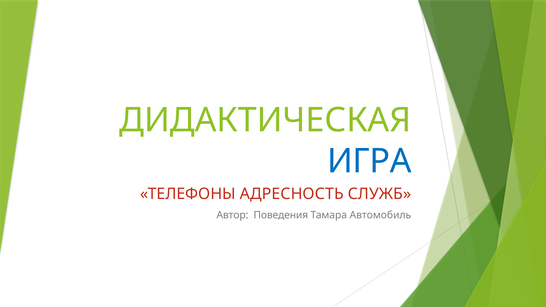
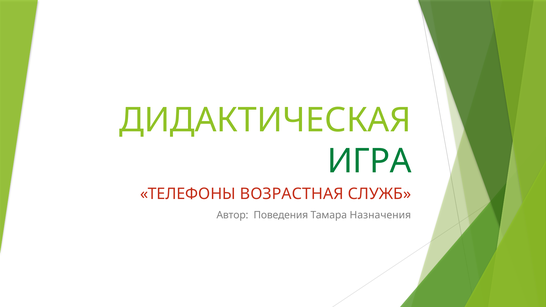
ИГРА colour: blue -> green (369, 161)
АДРЕСНОСТЬ: АДРЕСНОСТЬ -> ВОЗРАСТНАЯ (292, 194)
Автомобиль: Автомобиль -> Назначения (380, 215)
